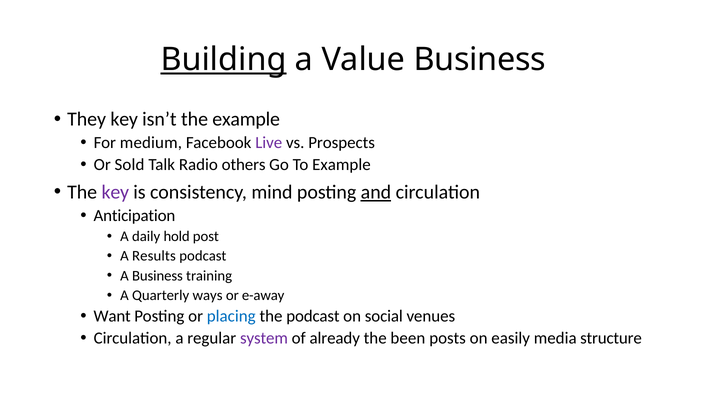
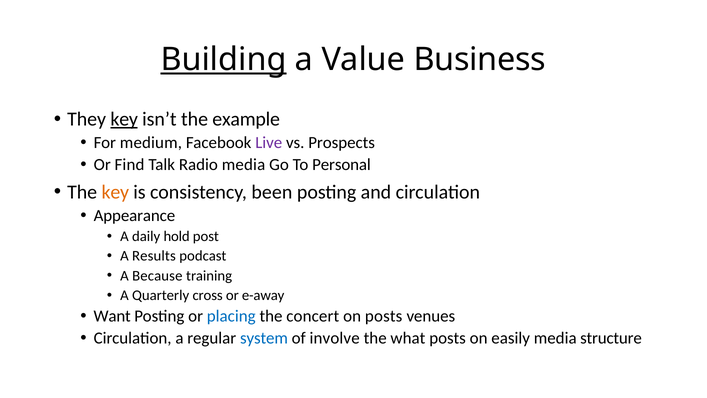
key underline: none -> present (124, 119)
Sold: Sold -> Find (129, 165)
Radio others: others -> media (244, 165)
To Example: Example -> Personal (342, 165)
key colour: purple -> orange (115, 192)
mind: mind -> been (272, 192)
and underline: present -> none (376, 192)
Anticipation: Anticipation -> Appearance (134, 216)
A Business: Business -> Because (157, 275)
ways: ways -> cross (208, 295)
the podcast: podcast -> concert (313, 316)
on social: social -> posts (384, 316)
system colour: purple -> blue (264, 338)
already: already -> involve (335, 338)
been: been -> what (408, 338)
